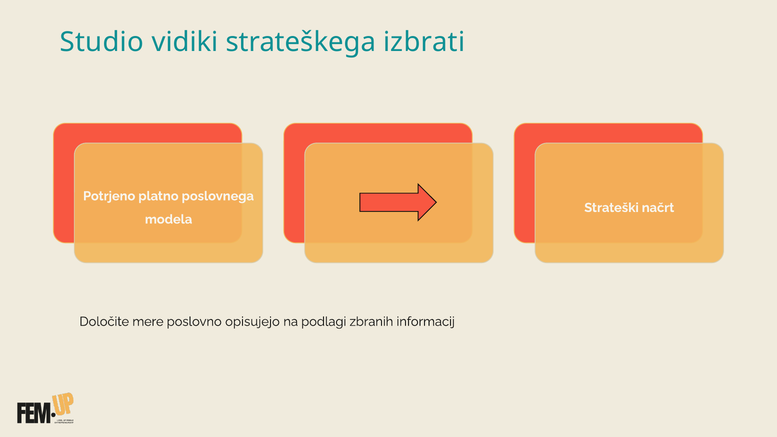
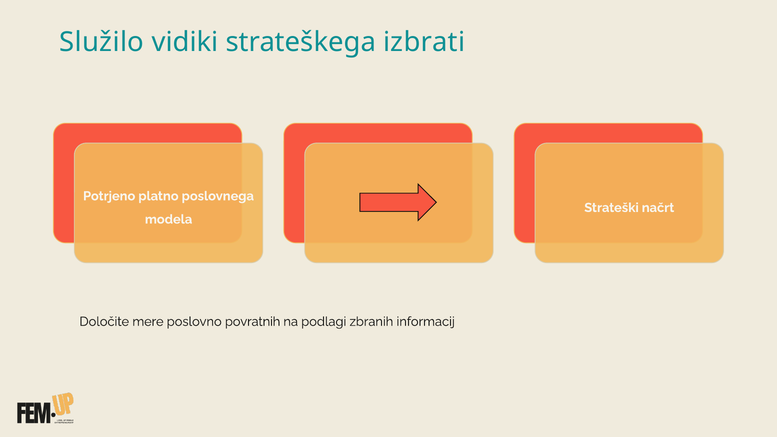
Studio: Studio -> Služilo (102, 42)
opisujejo: opisujejo -> povratnih (253, 322)
